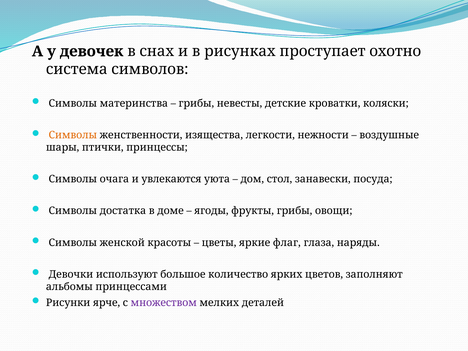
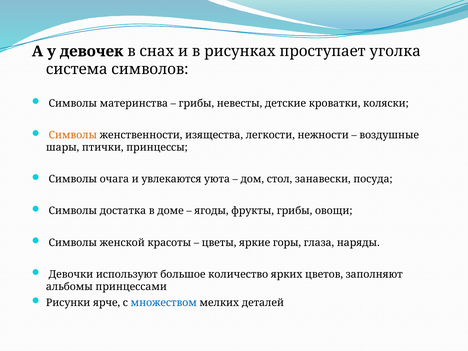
охотно: охотно -> уголка (395, 51)
флаг: флаг -> горы (287, 243)
множеством colour: purple -> blue (164, 303)
